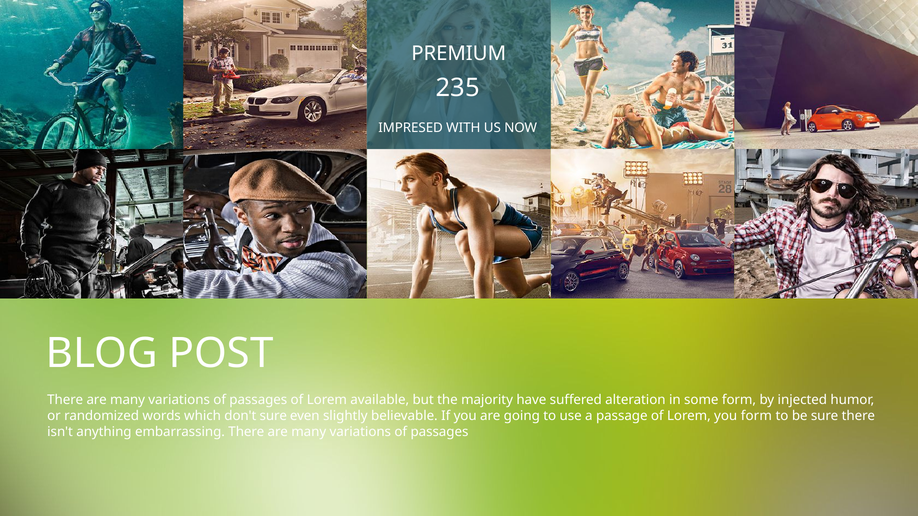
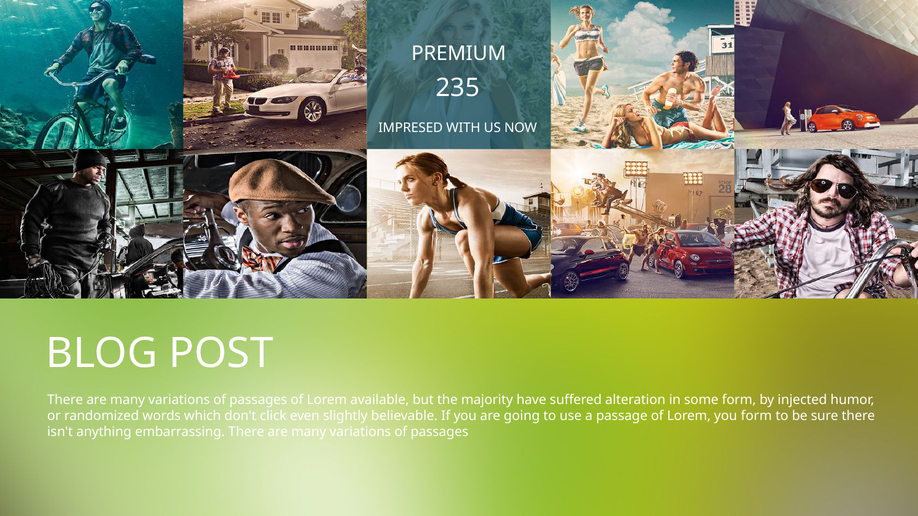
don't sure: sure -> click (273, 416)
